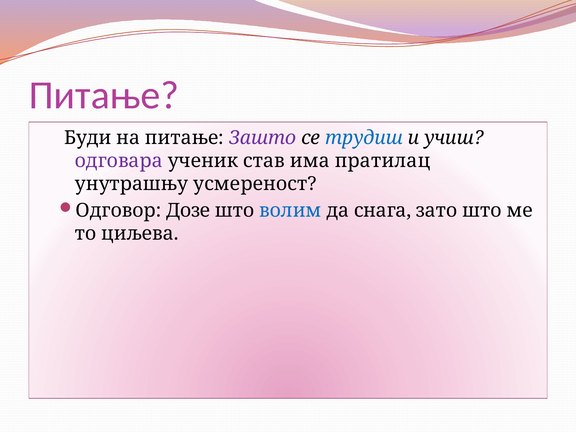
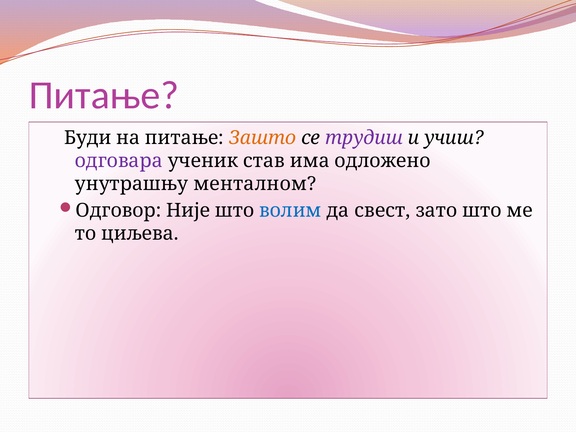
Зашто colour: purple -> orange (263, 138)
трудиш colour: blue -> purple (364, 138)
пратилац: пратилац -> одложено (383, 161)
усмереност: усмереност -> менталном (255, 184)
Дозе: Дозе -> Није (188, 211)
снага: снага -> свест (382, 211)
